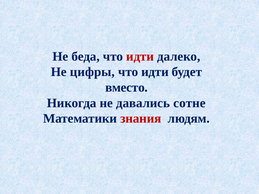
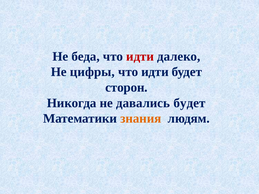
вместо: вместо -> сторон (126, 88)
давались сотне: сотне -> будет (189, 103)
знания colour: red -> orange (141, 119)
